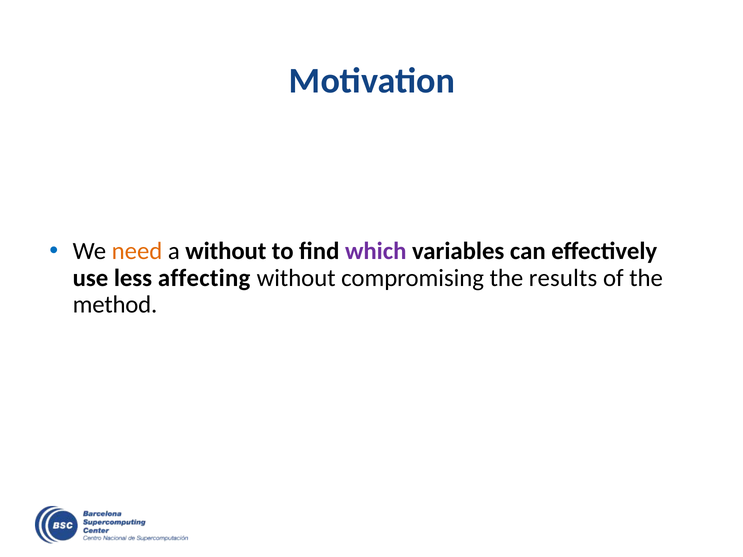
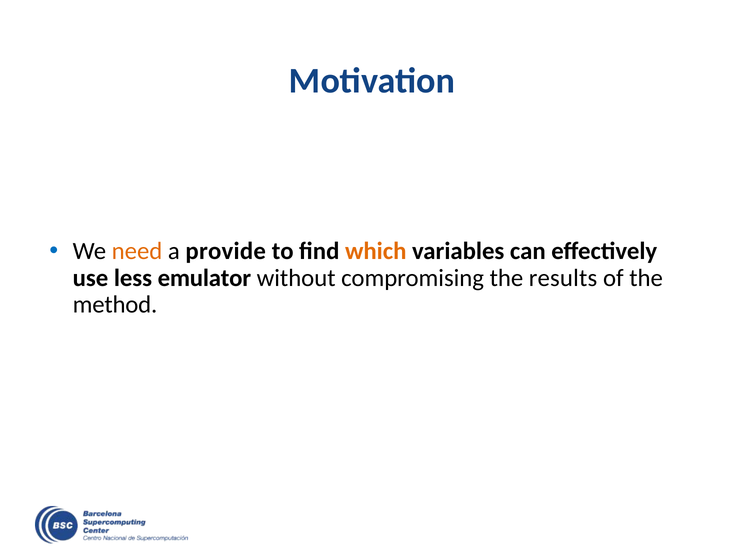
a without: without -> provide (226, 251)
which colour: purple -> orange (376, 251)
affecting: affecting -> emulator (204, 278)
